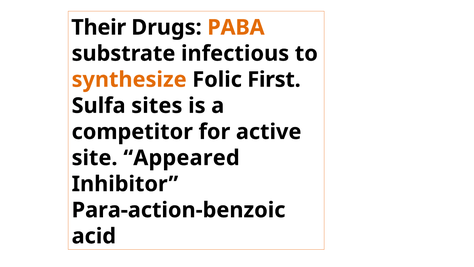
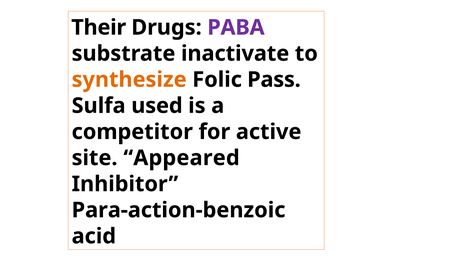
PABA colour: orange -> purple (236, 27)
infectious: infectious -> inactivate (235, 53)
First: First -> Pass (274, 80)
sites: sites -> used (157, 106)
